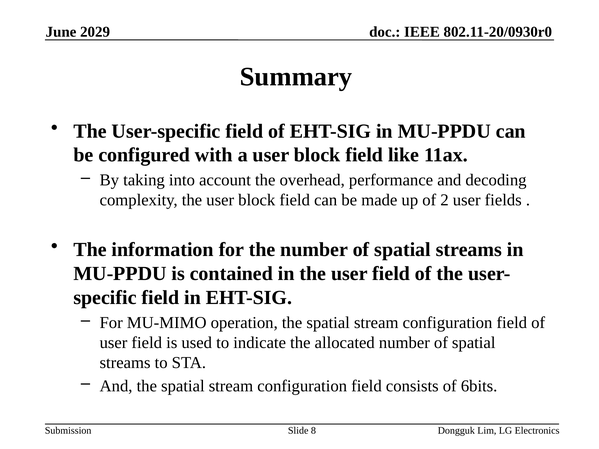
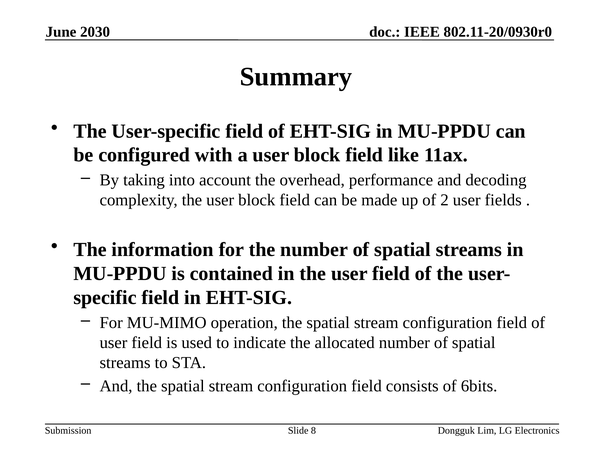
2029: 2029 -> 2030 (95, 32)
